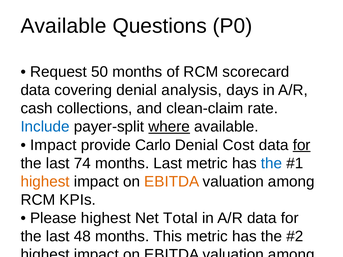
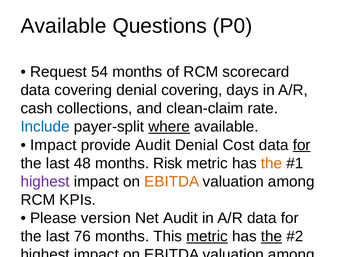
50: 50 -> 54 (100, 72)
denial analysis: analysis -> covering (192, 90)
provide Carlo: Carlo -> Audit (153, 145)
74: 74 -> 48 (82, 163)
months Last: Last -> Risk (168, 163)
the colour: blue -> orange (271, 163)
highest colour: orange -> purple (45, 182)
Please highest: highest -> version (106, 218)
Net Total: Total -> Audit (180, 218)
48: 48 -> 76 (82, 237)
metric underline: none -> present (207, 237)
the underline: none -> present (271, 237)
